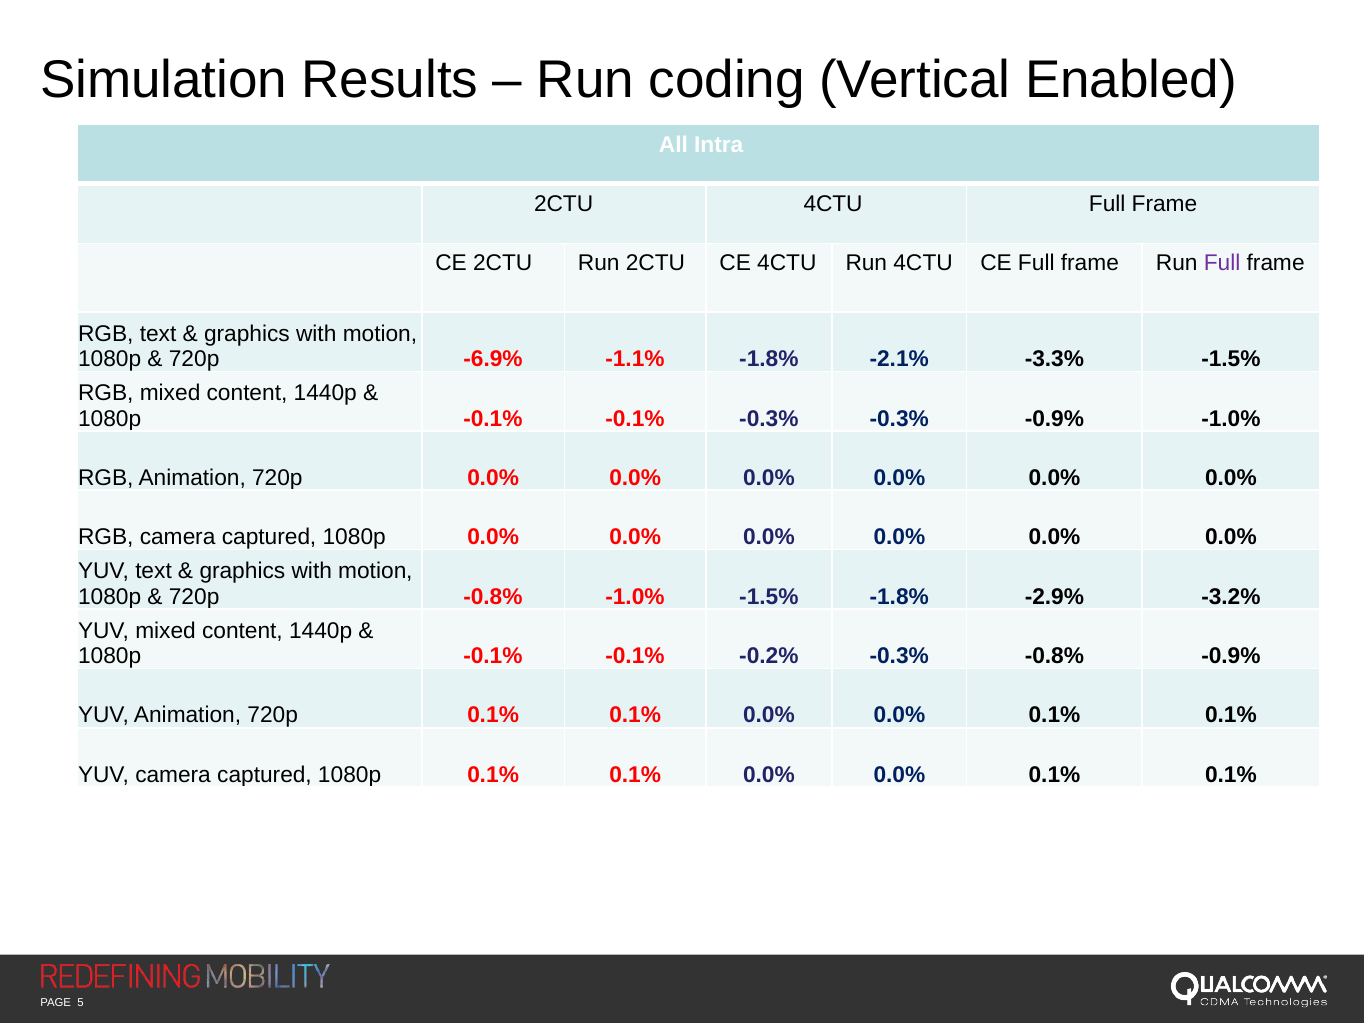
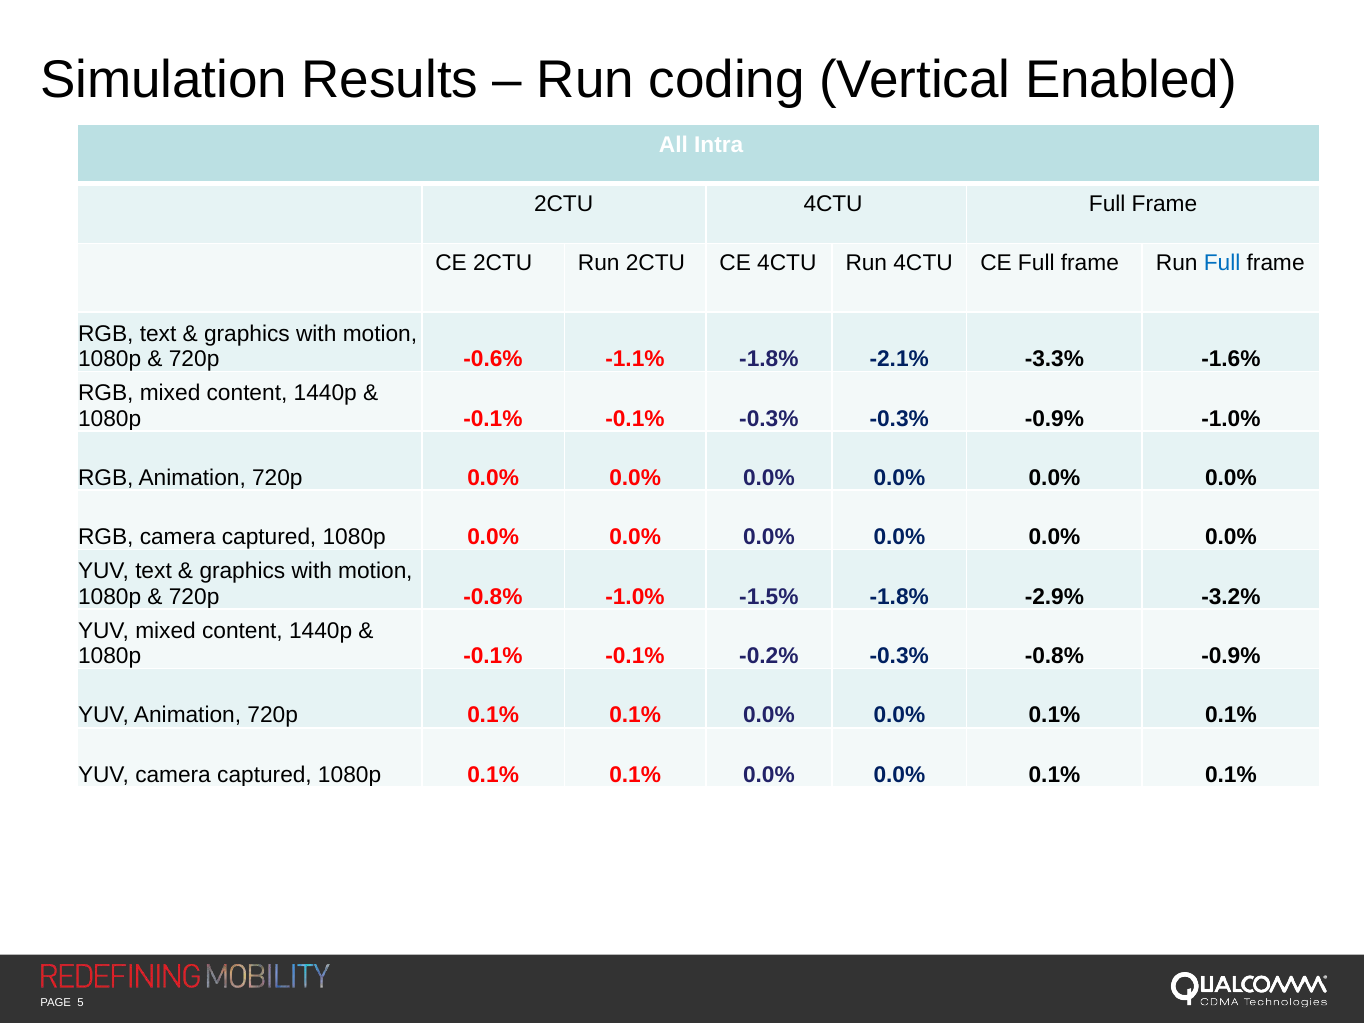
Full colour: purple -> blue (1222, 263)
-6.9%: -6.9% -> -0.6% (493, 359)
-3.3% -1.5%: -1.5% -> -1.6% (1231, 359)
